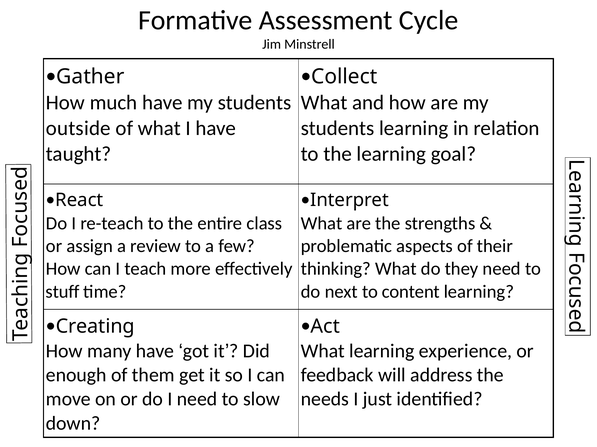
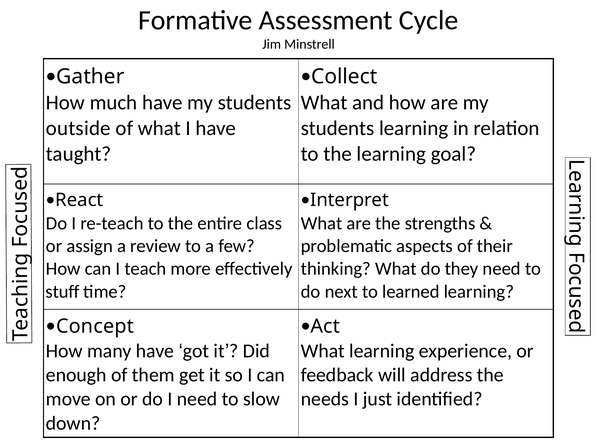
content: content -> learned (411, 292)
Creating: Creating -> Concept (95, 327)
